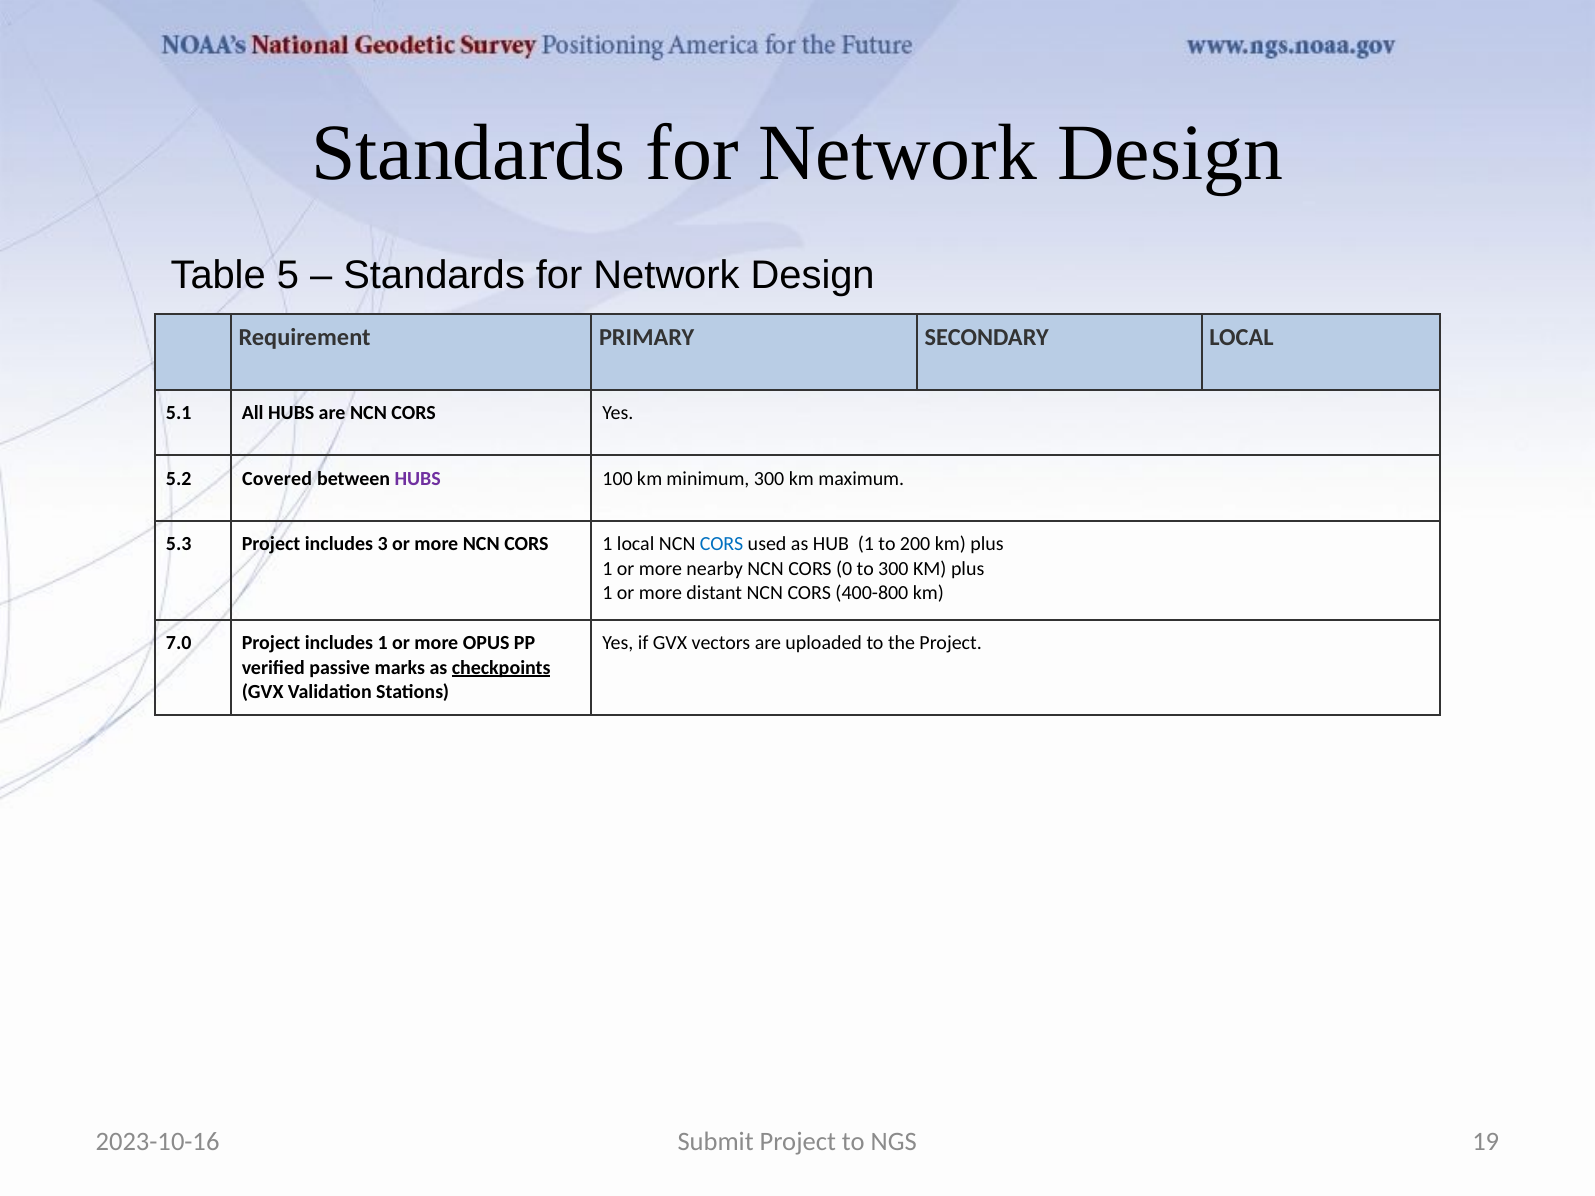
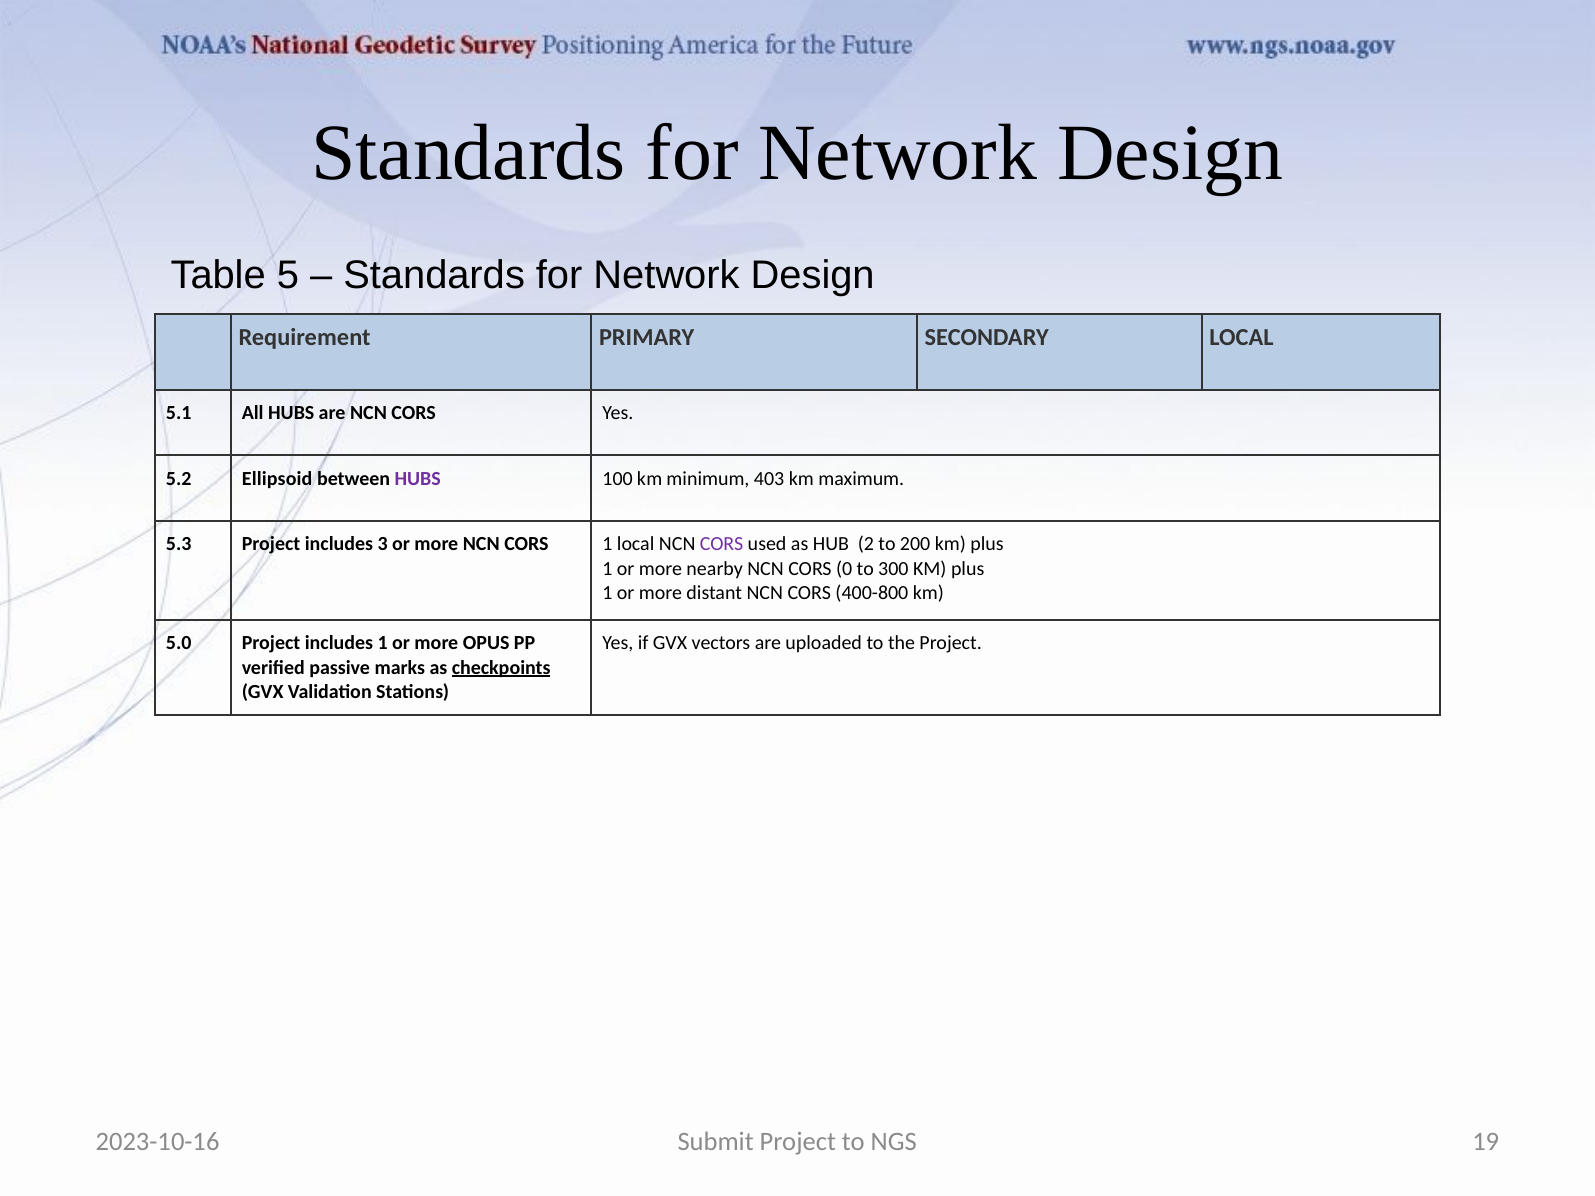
Covered: Covered -> Ellipsoid (277, 479)
minimum 300: 300 -> 403 (769, 479)
CORS colour: blue -> purple (722, 544)
HUB 1: 1 -> 2 (866, 544)
7.0: 7.0 -> 5.0 (179, 643)
